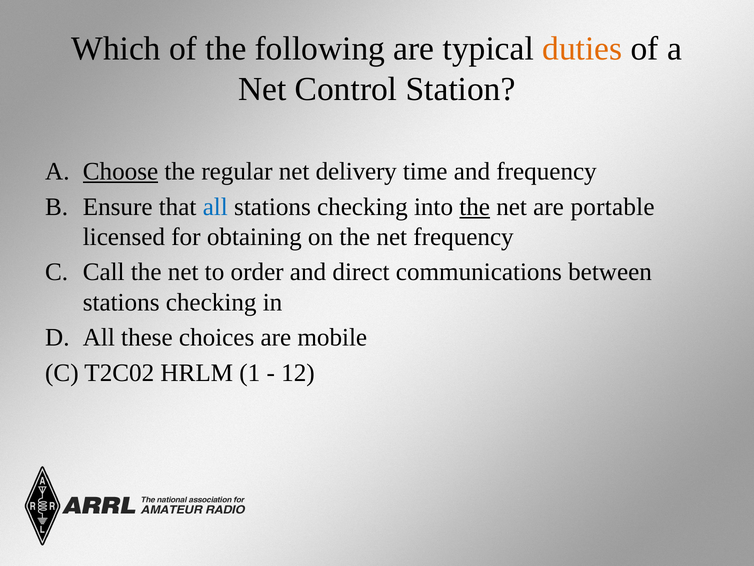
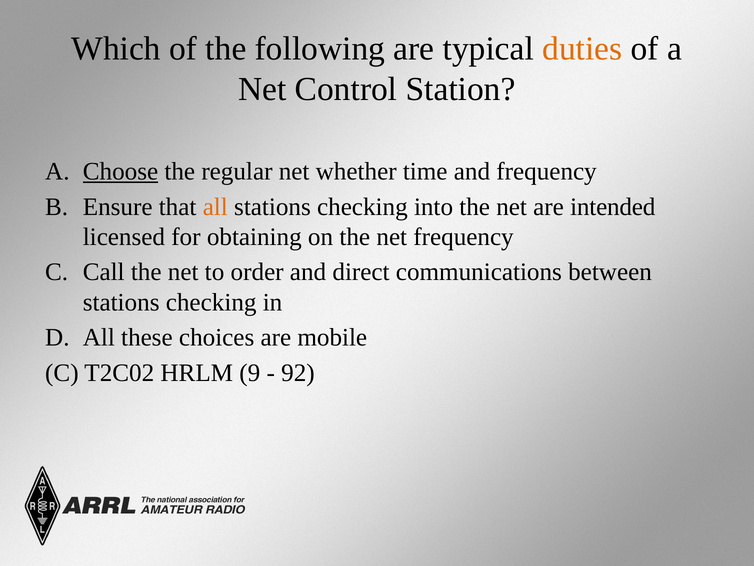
delivery: delivery -> whether (356, 171)
all colour: blue -> orange (215, 207)
the underline: present -> none (475, 207)
portable: portable -> intended (613, 207)
1: 1 -> 9 (250, 372)
12: 12 -> 92 (298, 372)
